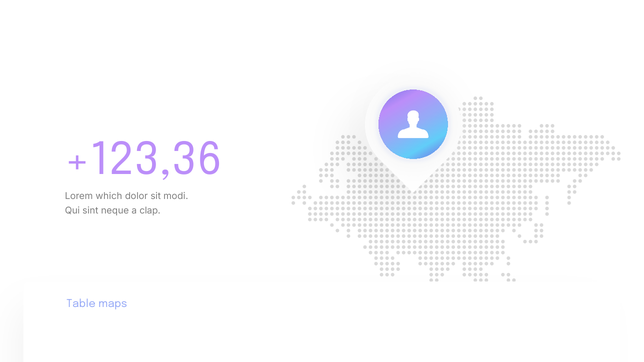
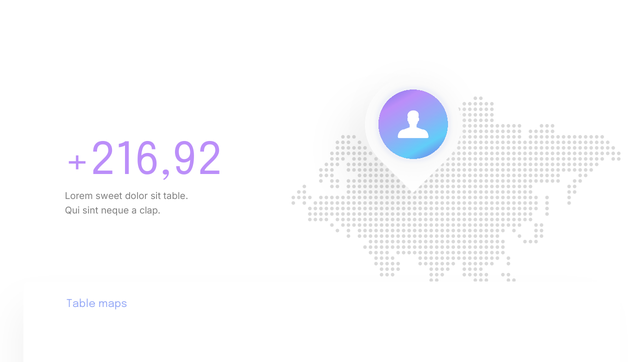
+123,36: +123,36 -> +216,92 (144, 160)
which: which -> sweet (109, 196)
sit modi: modi -> table (176, 196)
